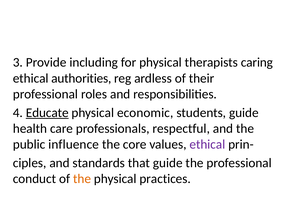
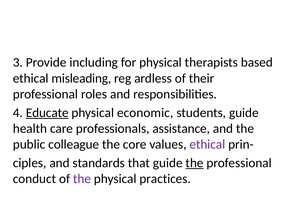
caring: caring -> based (257, 62)
authorities: authorities -> misleading (81, 78)
respectful: respectful -> assistance (181, 128)
influence: influence -> colleague (74, 144)
the underline: none -> present (195, 163)
the colour: orange -> purple (82, 179)
